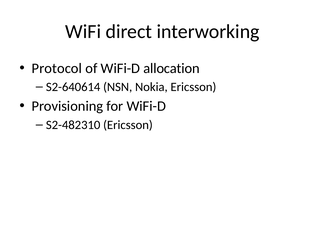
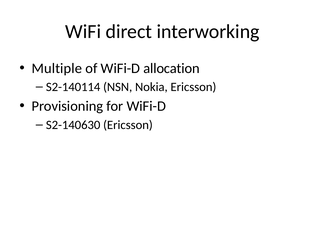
Protocol: Protocol -> Multiple (57, 68)
S2-640614: S2-640614 -> S2-140114 (73, 87)
S2-482310: S2-482310 -> S2-140630 (73, 125)
